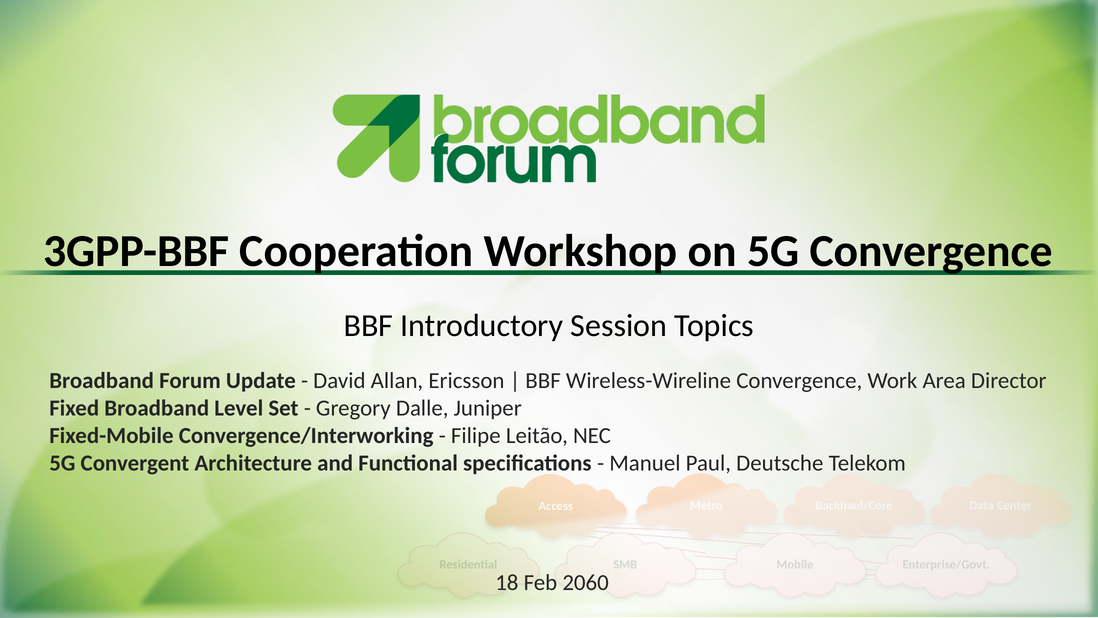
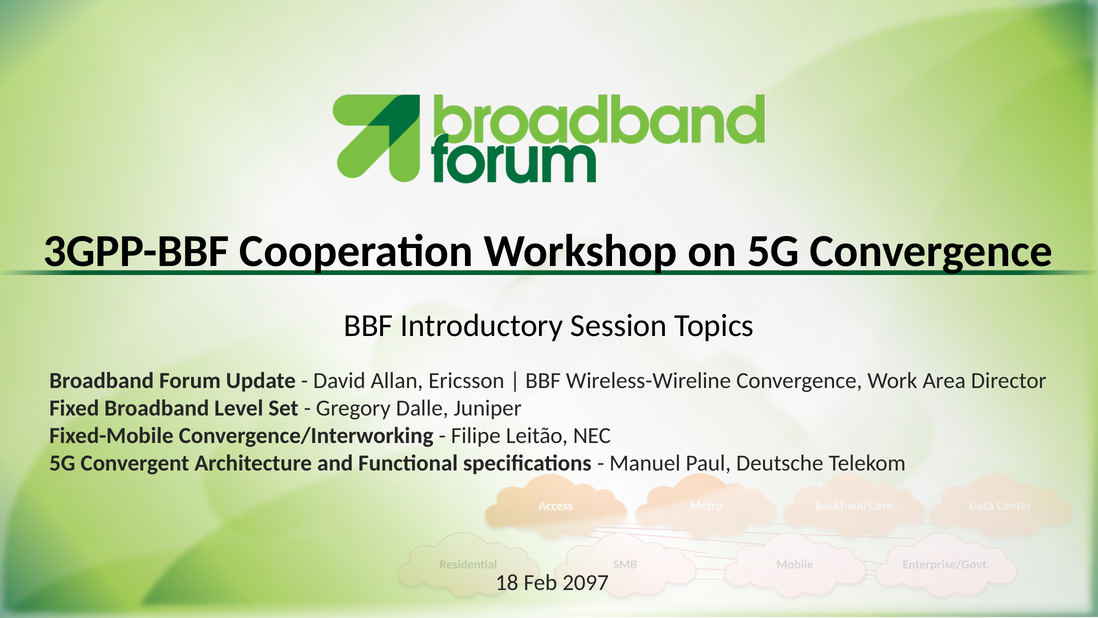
2060: 2060 -> 2097 (586, 582)
